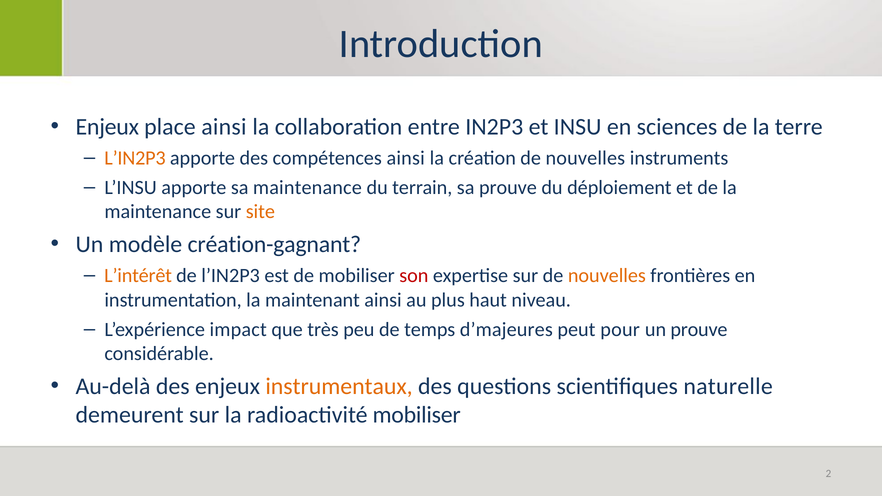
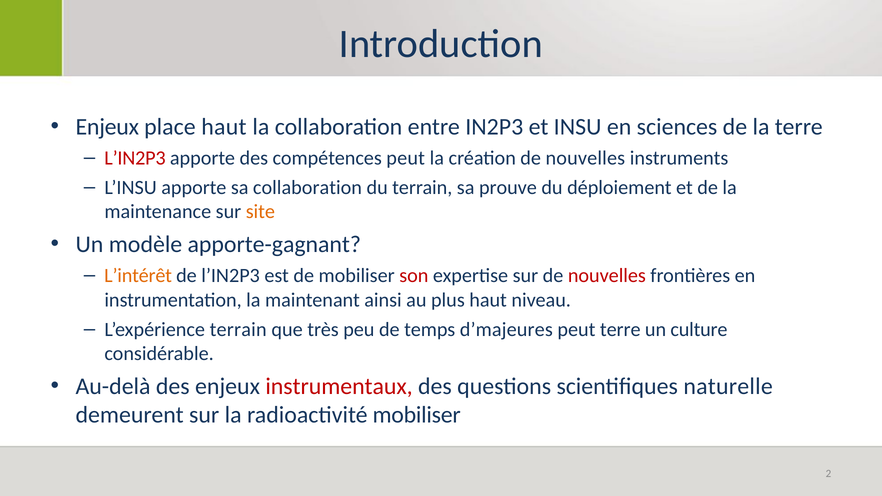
place ainsi: ainsi -> haut (224, 127)
L’IN2P3 colour: orange -> red (135, 158)
compétences ainsi: ainsi -> peut (406, 158)
sa maintenance: maintenance -> collaboration (307, 188)
création-gagnant: création-gagnant -> apporte-gagnant (274, 244)
nouvelles colour: orange -> red (607, 276)
L’expérience impact: impact -> terrain (238, 329)
peut pour: pour -> terre (620, 329)
un prouve: prouve -> culture (699, 329)
instrumentaux colour: orange -> red (339, 386)
